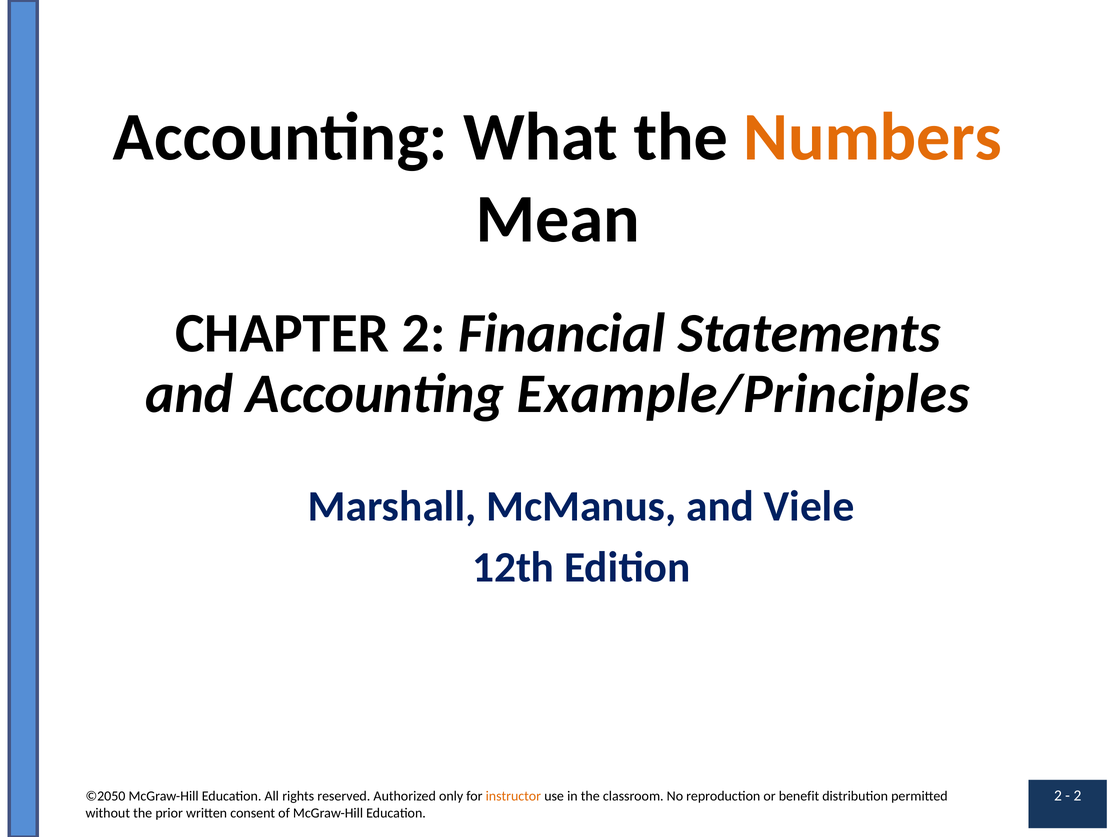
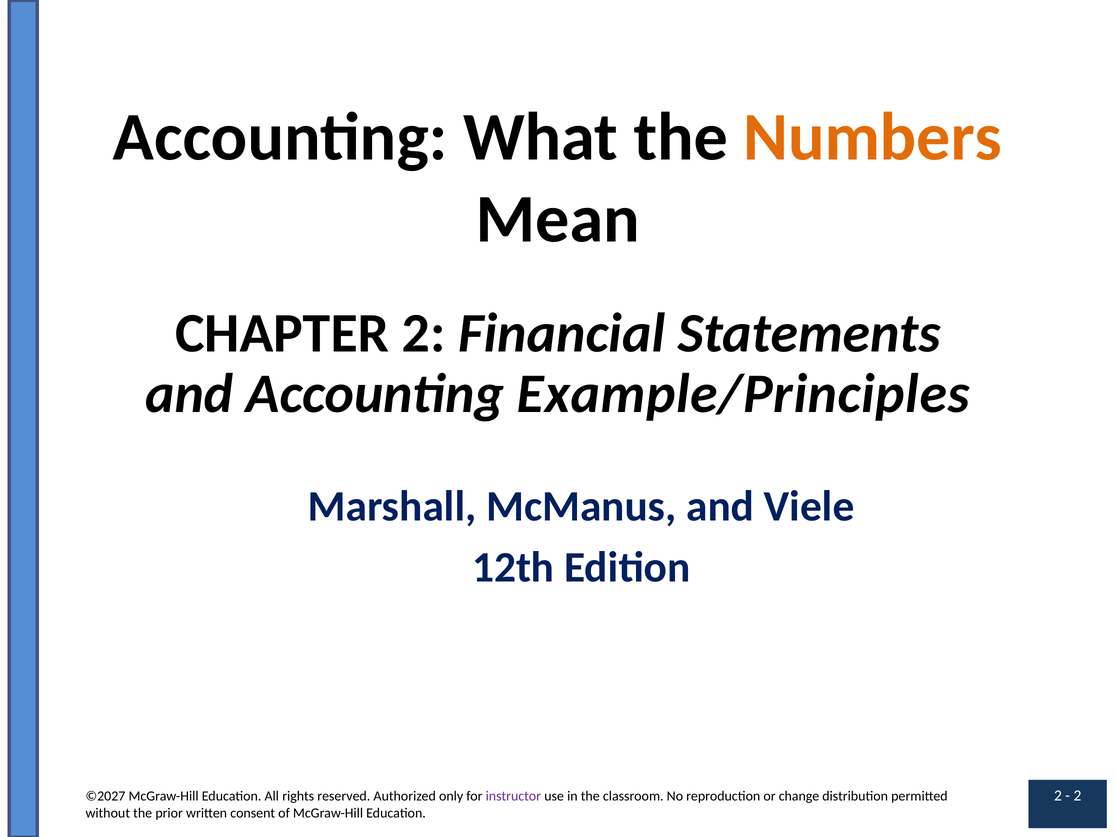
©2050: ©2050 -> ©2027 (105, 796)
instructor colour: orange -> purple (513, 796)
benefit: benefit -> change (799, 796)
